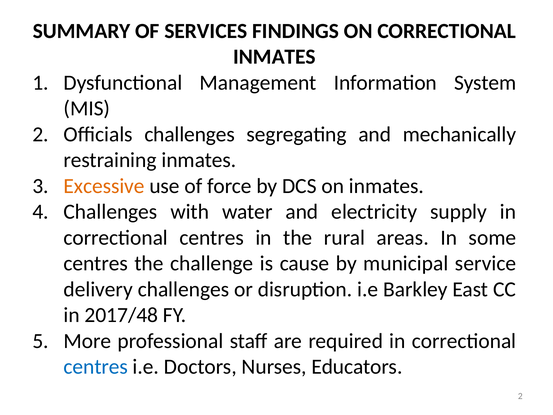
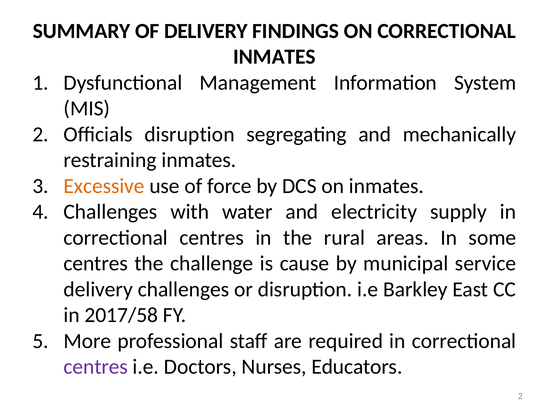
OF SERVICES: SERVICES -> DELIVERY (206, 31)
Officials challenges: challenges -> disruption (190, 134)
2017/48: 2017/48 -> 2017/58 (121, 315)
centres colour: blue -> purple (96, 367)
